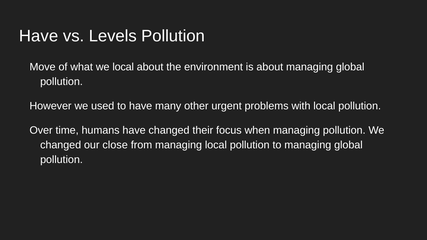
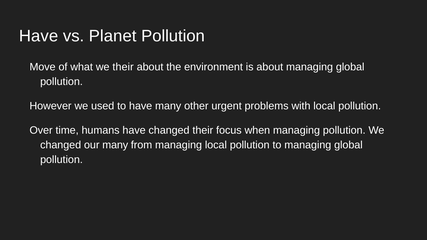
Levels: Levels -> Planet (113, 36)
we local: local -> their (123, 67)
our close: close -> many (115, 145)
